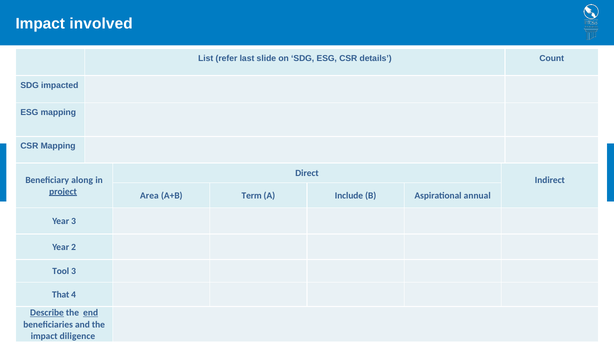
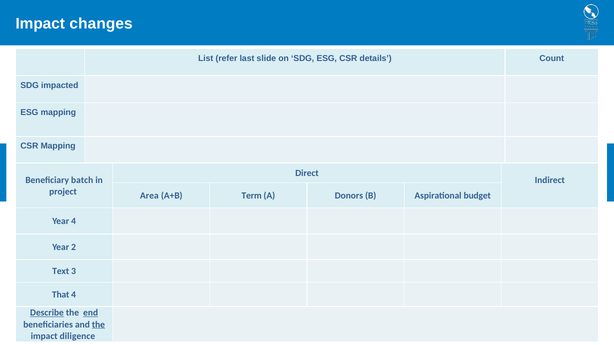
involved: involved -> changes (101, 24)
along: along -> batch (82, 180)
project underline: present -> none (63, 192)
Include: Include -> Donors (349, 196)
annual: annual -> budget (477, 196)
Year 3: 3 -> 4 (74, 221)
Tool: Tool -> Text (61, 271)
the underline: none -> present (98, 325)
